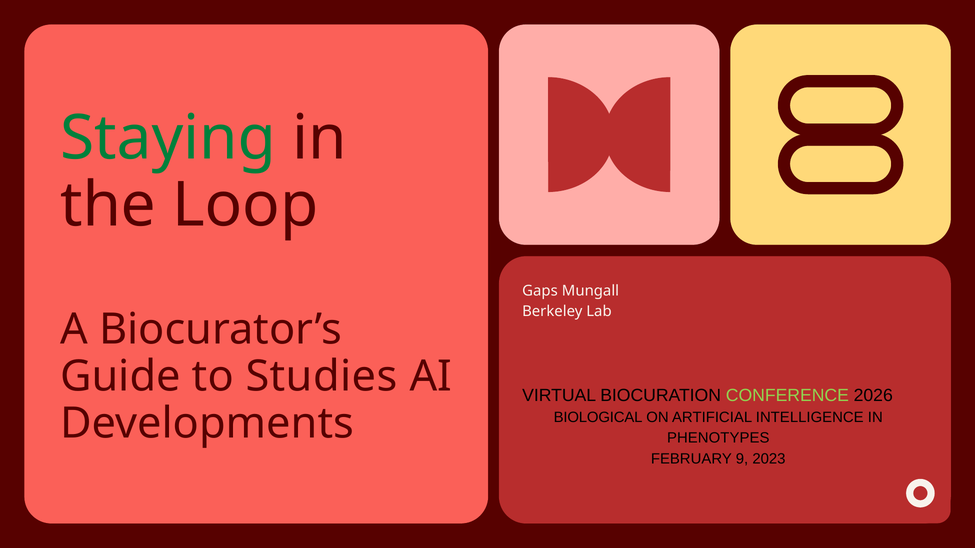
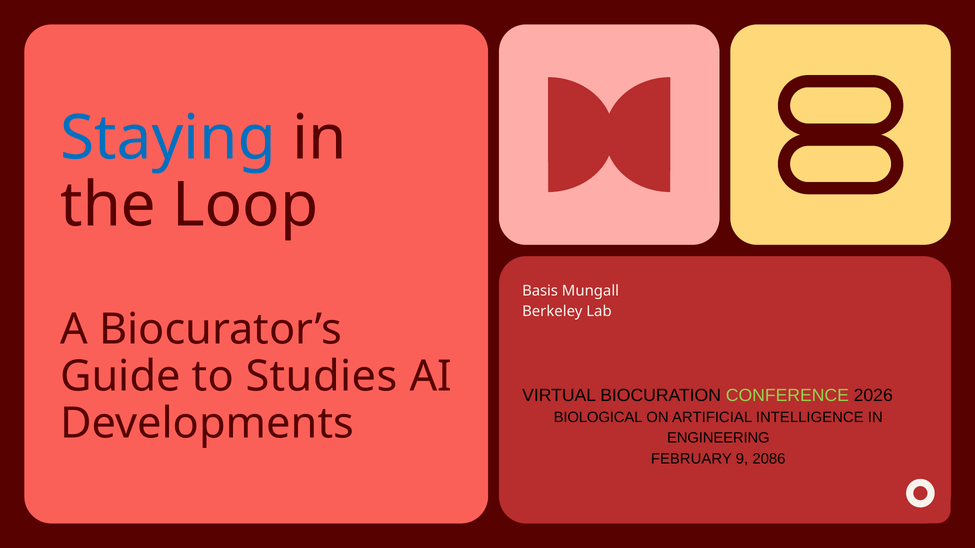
Staying colour: green -> blue (168, 138)
Gaps: Gaps -> Basis (540, 291)
PHENOTYPES: PHENOTYPES -> ENGINEERING (718, 438)
2023: 2023 -> 2086 (769, 459)
